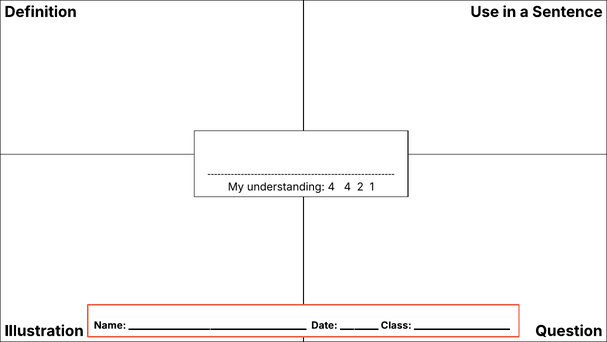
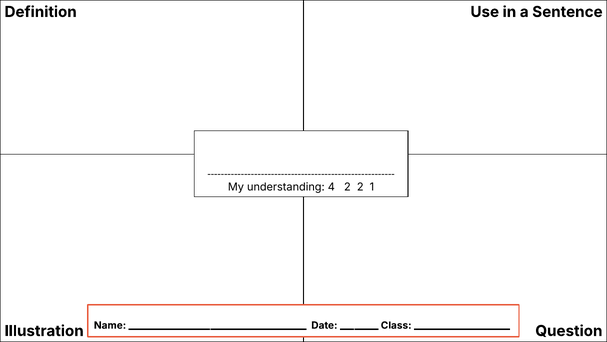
4 4: 4 -> 2 (347, 187)
